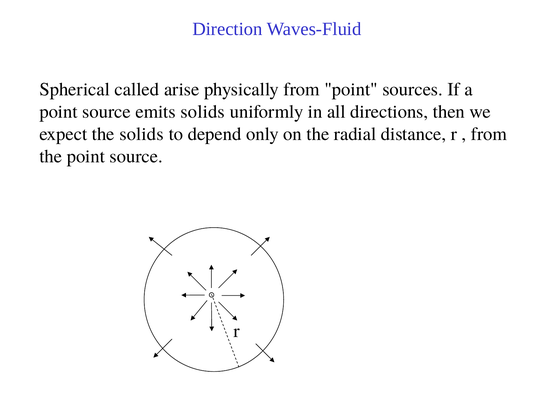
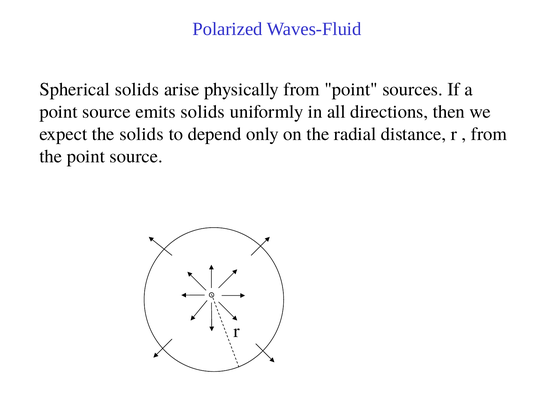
Direction: Direction -> Polarized (227, 29)
Spherical called: called -> solids (137, 90)
